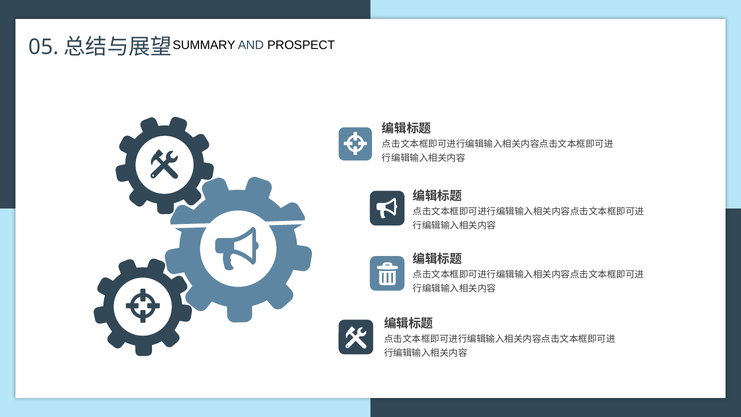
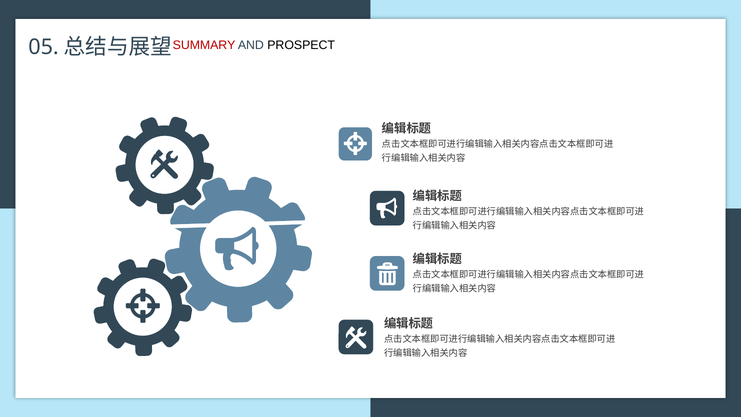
SUMMARY colour: black -> red (204, 45)
